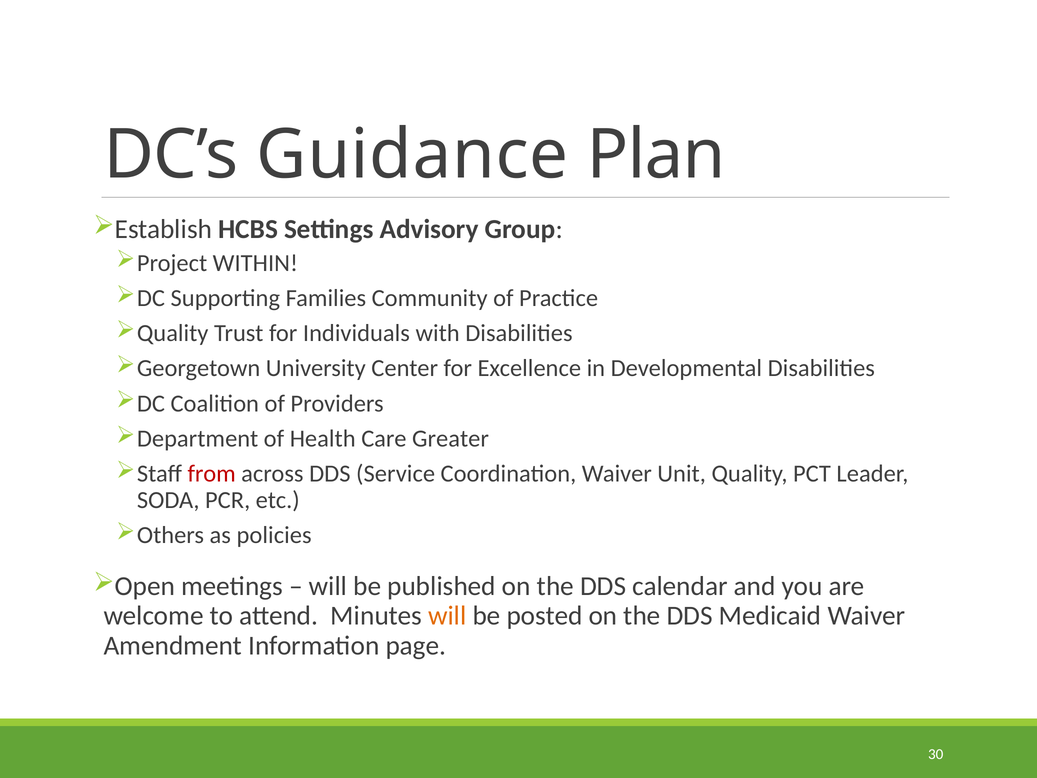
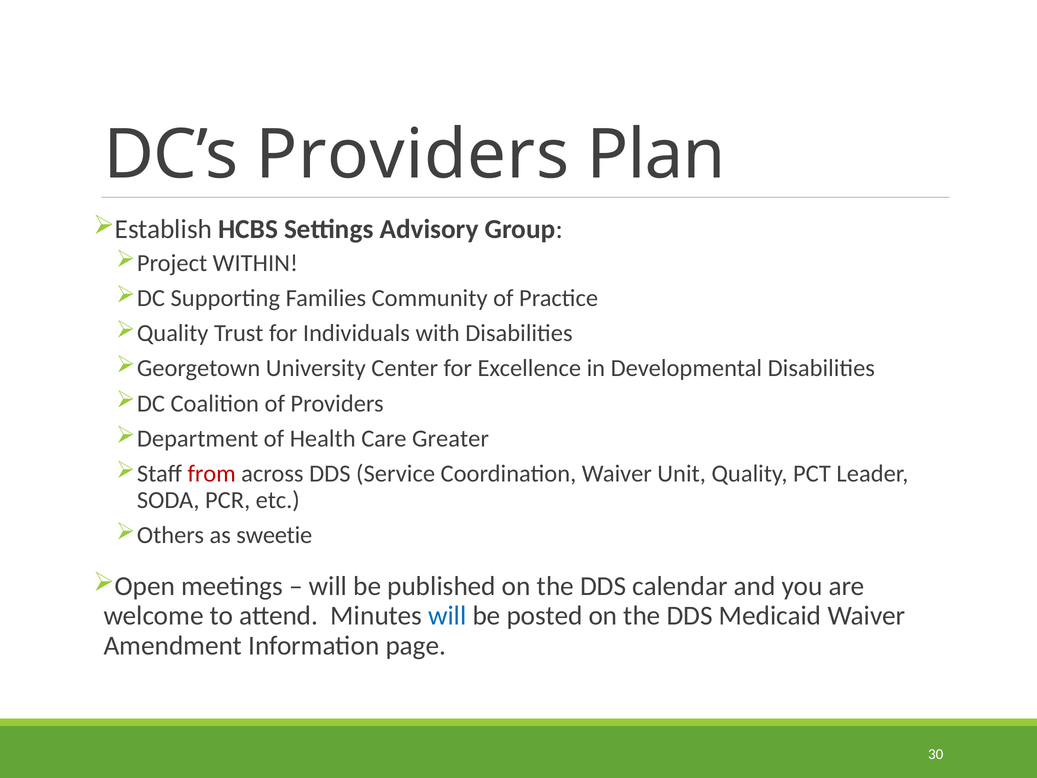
DC’s Guidance: Guidance -> Providers (412, 155)
policies: policies -> sweetie (274, 535)
will colour: orange -> blue (447, 616)
